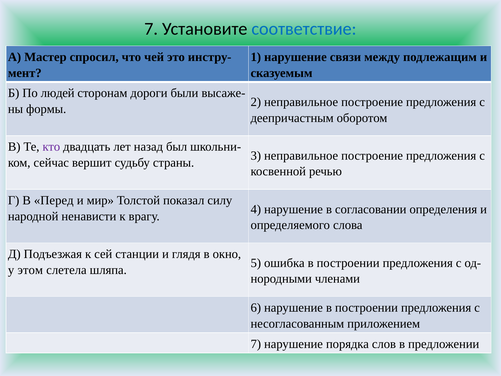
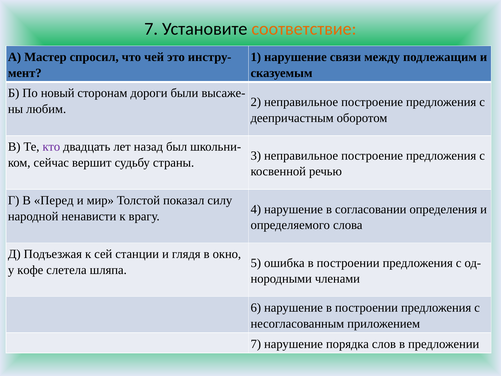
соответствие colour: blue -> orange (304, 29)
людей: людей -> новый (58, 93)
формы: формы -> любим (46, 109)
этом: этом -> кофе (30, 270)
